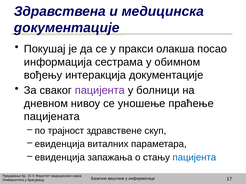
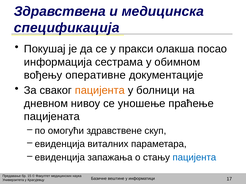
документације: документације -> спецификација (67, 28)
интеракција: интеракција -> оперативне (96, 75)
пацијента colour: purple -> orange (100, 91)
трајност: трајност -> омогући (66, 131)
